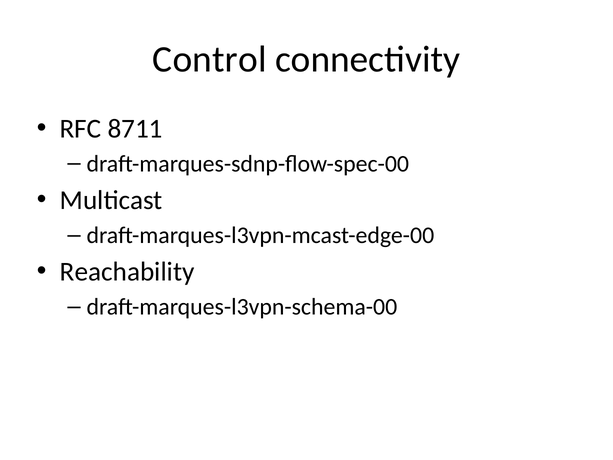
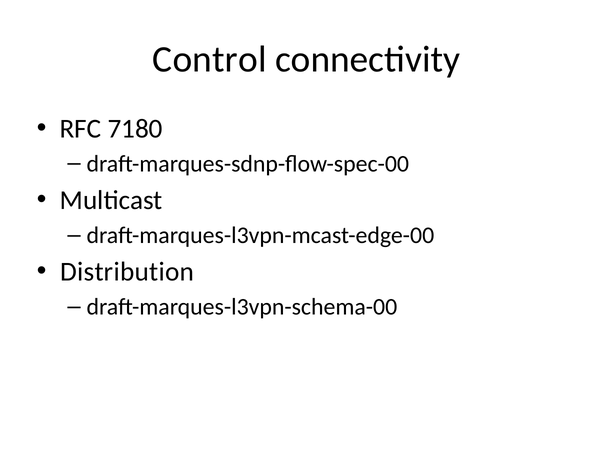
8711: 8711 -> 7180 (135, 129)
Reachability: Reachability -> Distribution (127, 272)
